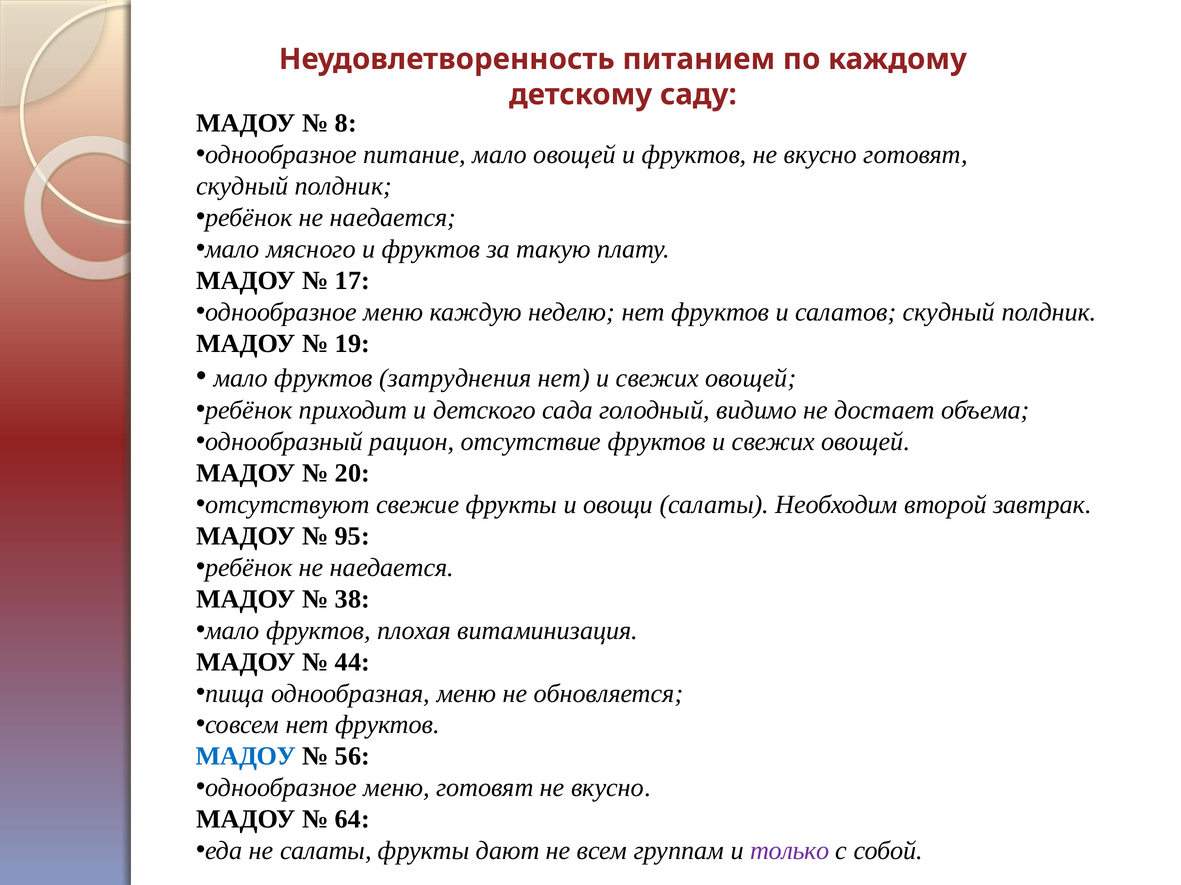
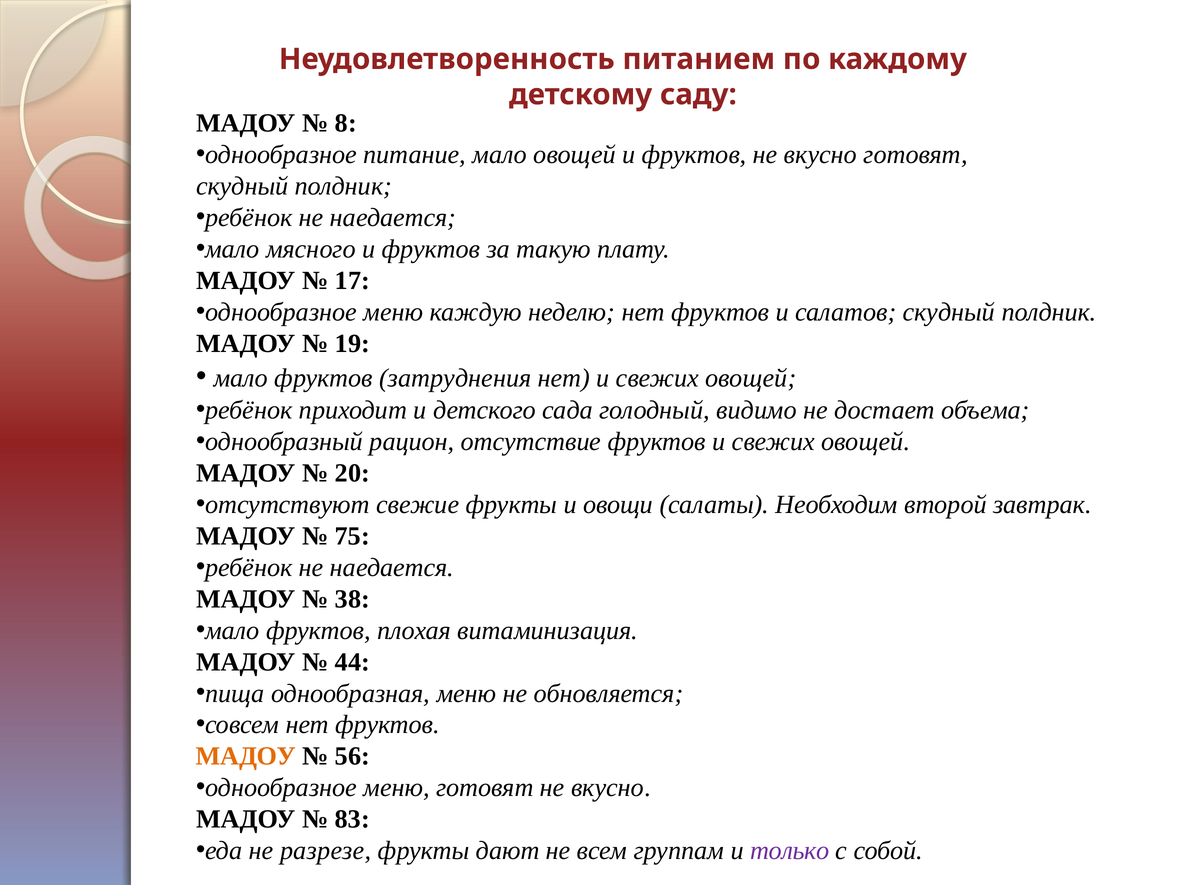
95: 95 -> 75 (352, 537)
МАДОУ colour: blue -> orange (246, 757)
64: 64 -> 83 (352, 820)
не салаты: салаты -> разрезе (326, 851)
